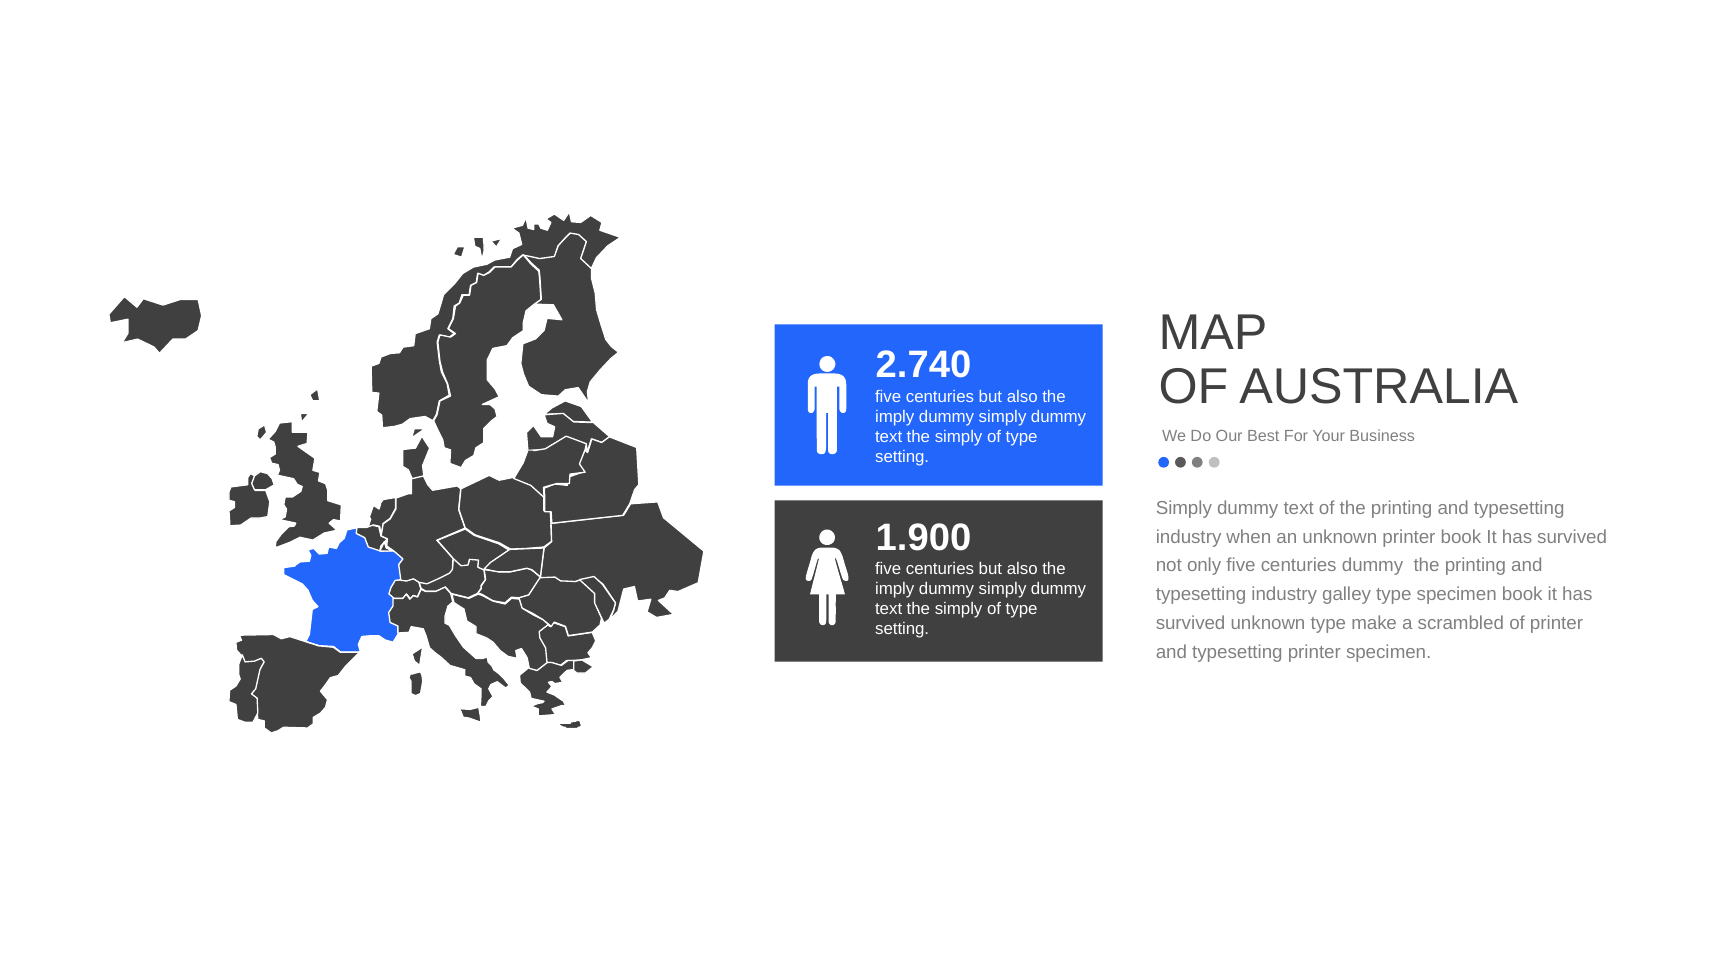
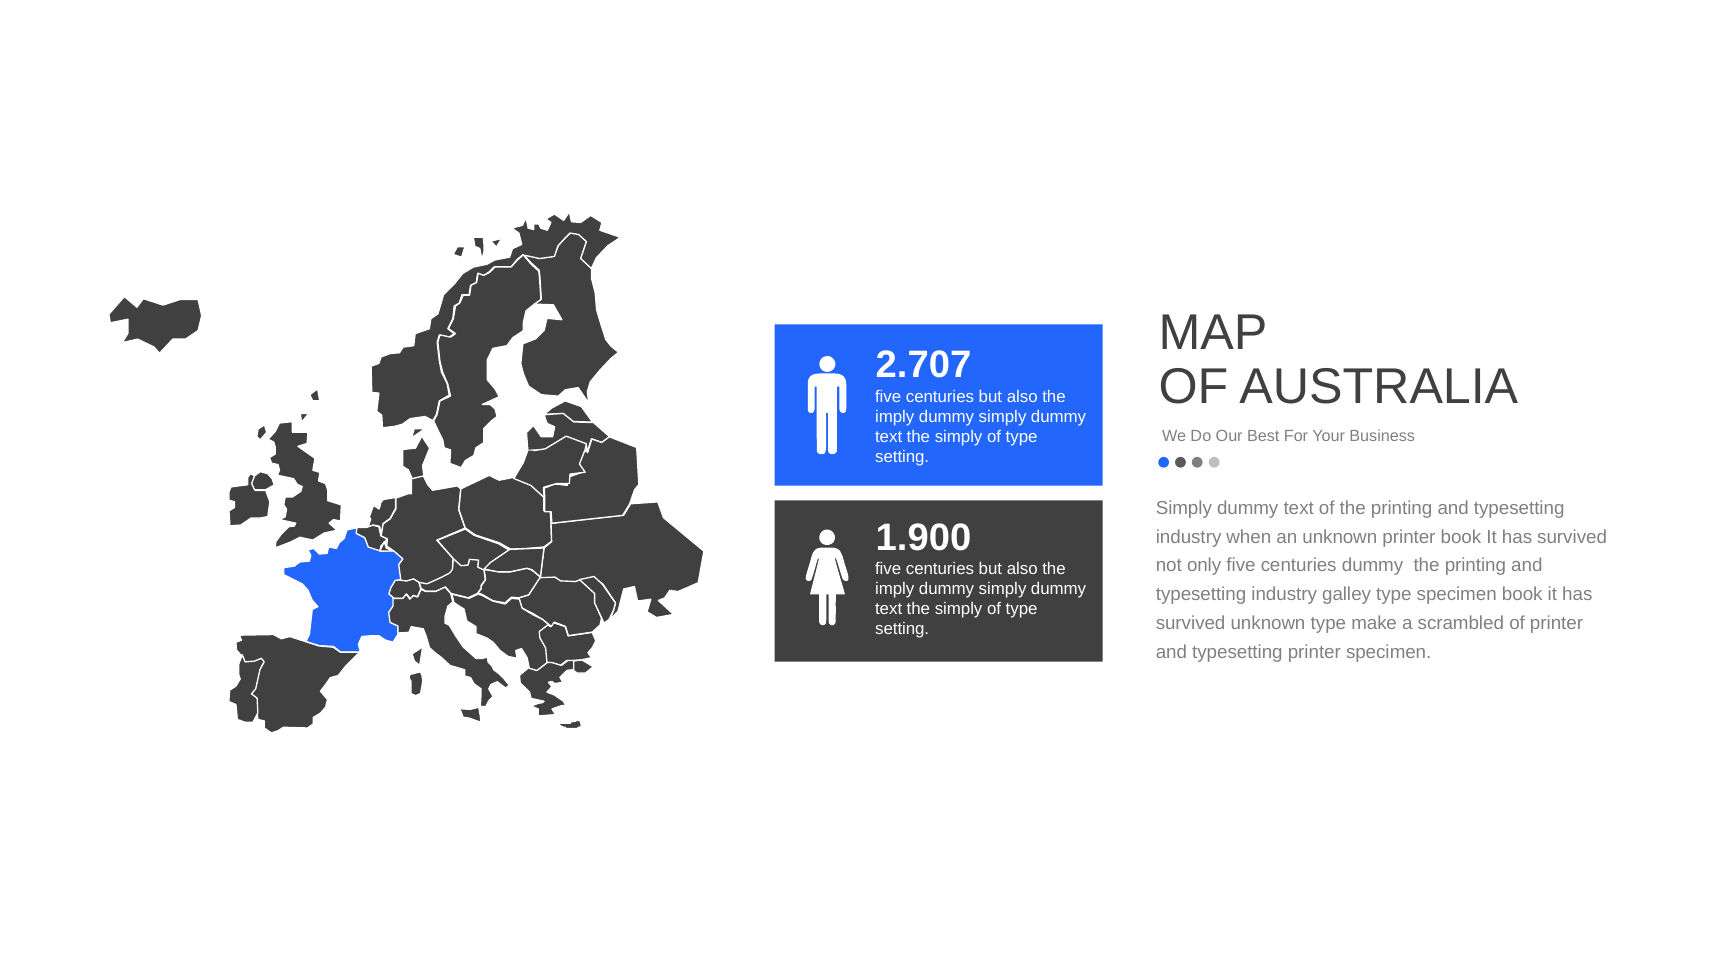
2.740: 2.740 -> 2.707 (924, 365)
